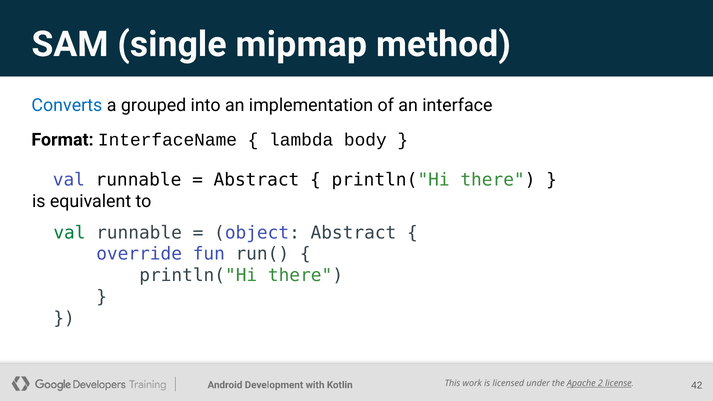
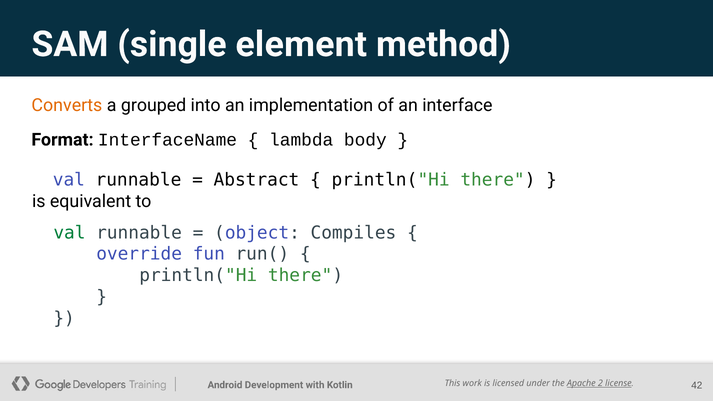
mipmap: mipmap -> element (301, 44)
Converts colour: blue -> orange (67, 105)
object Abstract: Abstract -> Compiles (353, 233)
